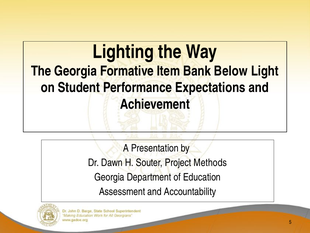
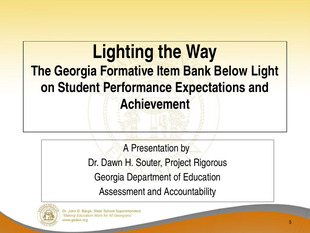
Methods: Methods -> Rigorous (210, 162)
